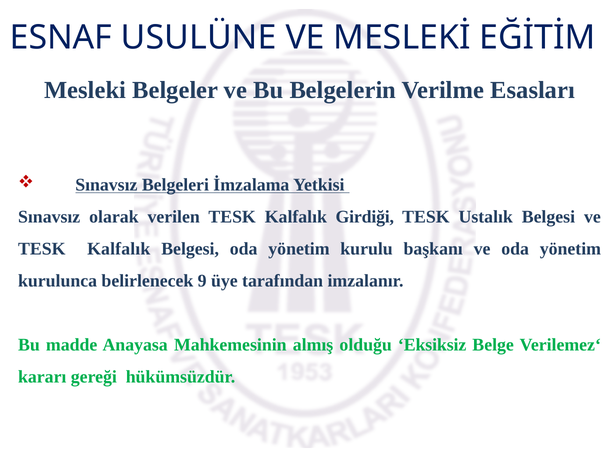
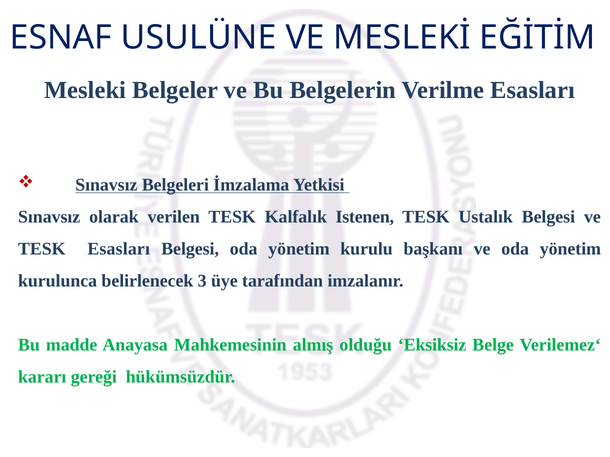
Girdiği: Girdiği -> Istenen (365, 217)
Kalfalık: Kalfalık -> Esasları (119, 249)
9: 9 -> 3 (202, 281)
